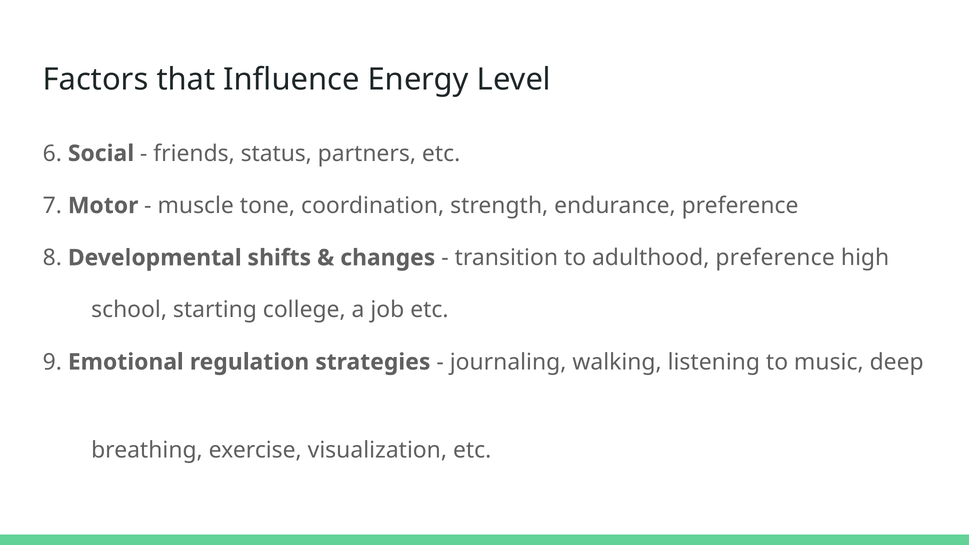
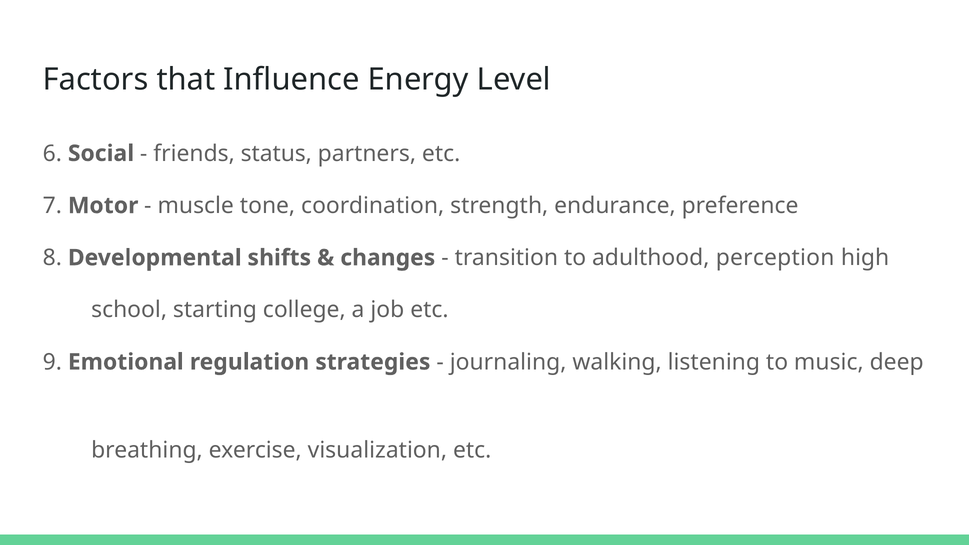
adulthood preference: preference -> perception (775, 258)
